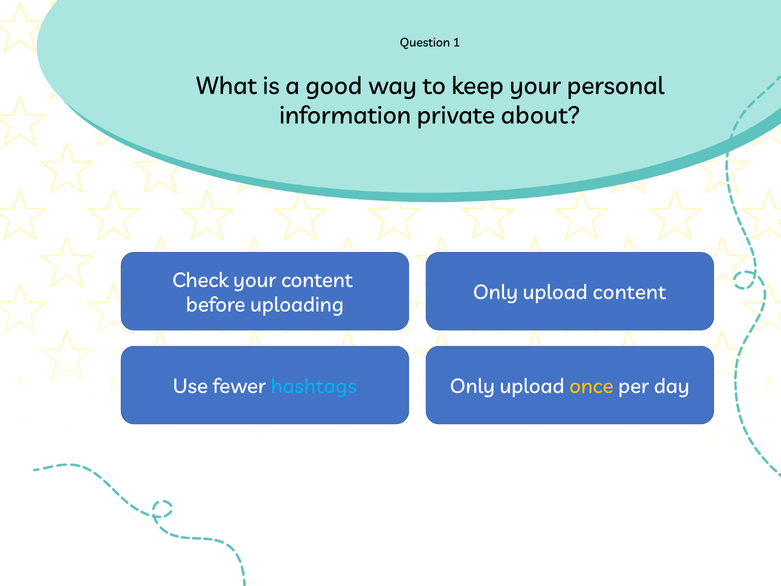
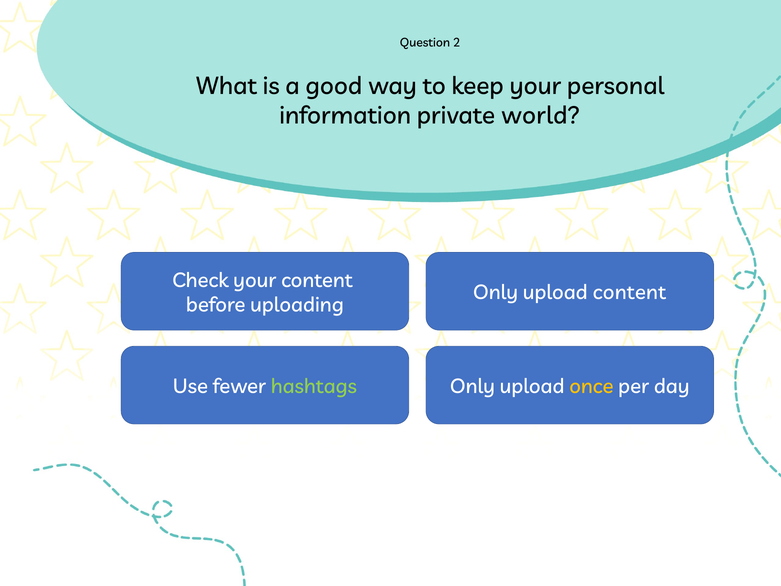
1: 1 -> 2 (457, 43)
about: about -> world (541, 116)
hashtags colour: light blue -> light green (314, 386)
